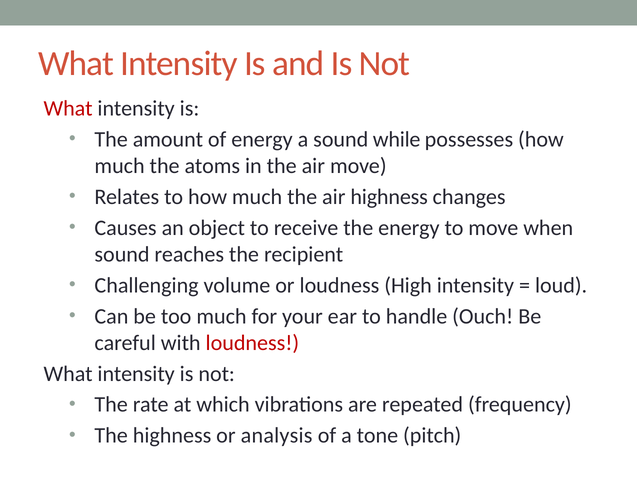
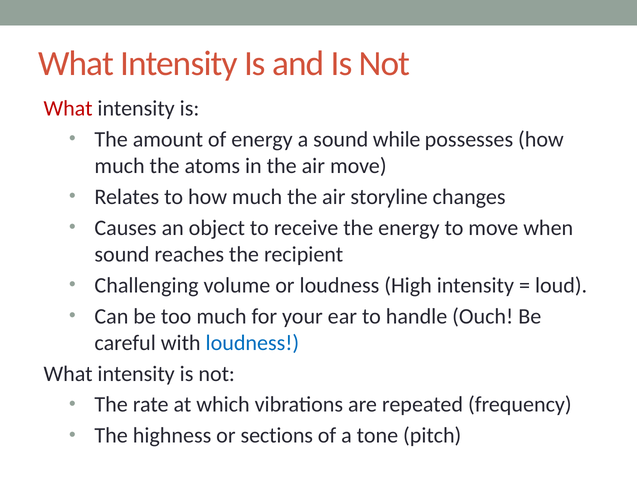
air highness: highness -> storyline (389, 197)
loudness colour: red -> blue (252, 343)
analysis: analysis -> sections (277, 435)
